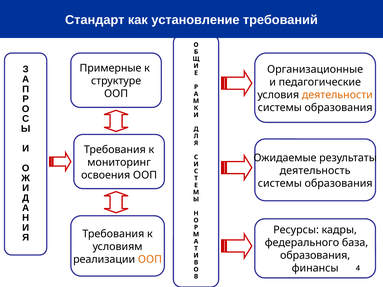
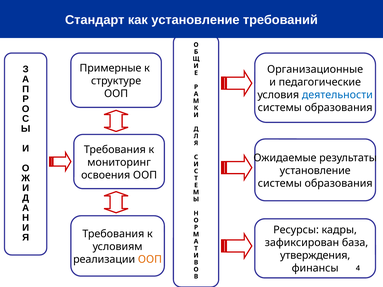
деятельности colour: orange -> blue (337, 95)
деятельность: деятельность -> установление (315, 171)
федерального: федерального -> зафиксирован (302, 243)
образования: образования -> утверждения (315, 256)
